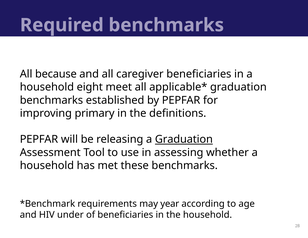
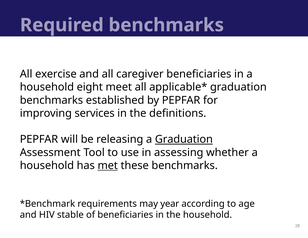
because: because -> exercise (56, 74)
primary: primary -> services (95, 113)
met underline: none -> present (108, 166)
under: under -> stable (70, 215)
